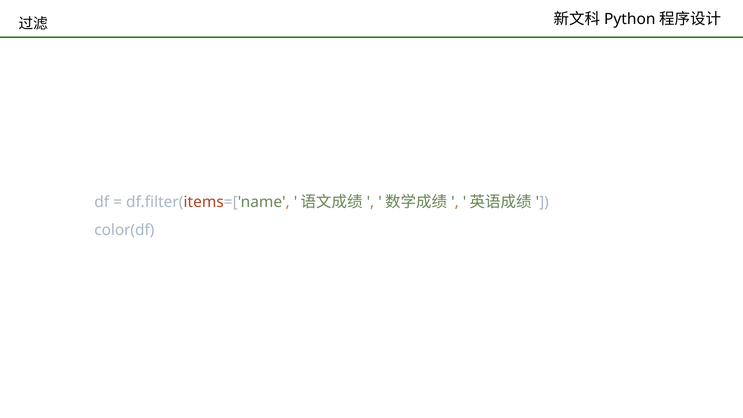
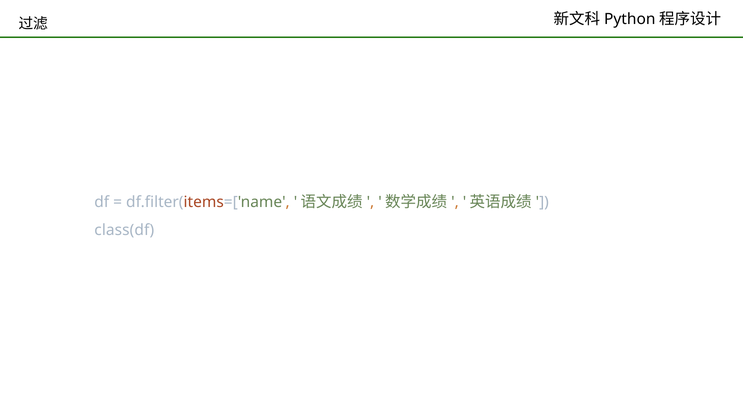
color(df: color(df -> class(df (124, 230)
